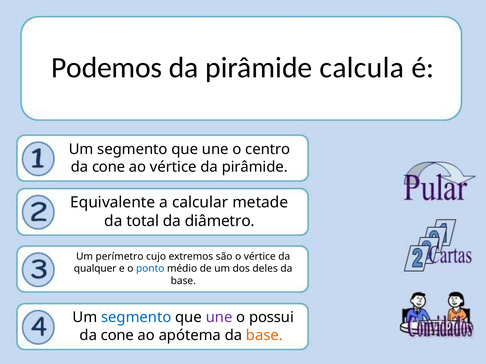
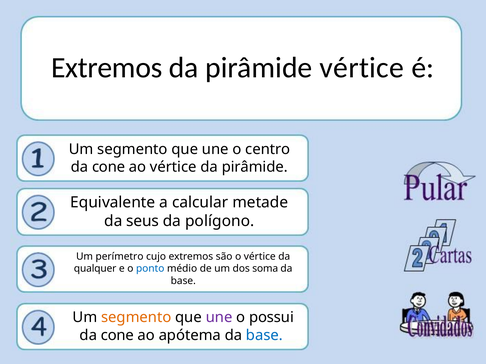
Podemos: Podemos -> Extremos (107, 68)
pirâmide calcula: calcula -> vértice (362, 68)
total: total -> seus (143, 221)
diâmetro: diâmetro -> polígono (220, 221)
deles: deles -> soma (265, 269)
segmento colour: blue -> orange (136, 318)
base colour: orange -> blue (264, 336)
